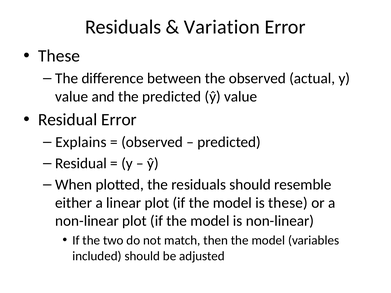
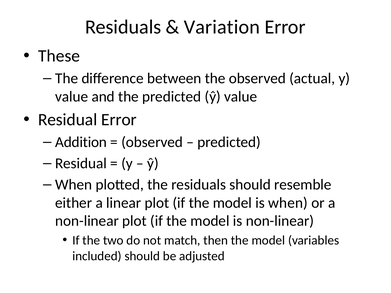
Explains: Explains -> Addition (81, 142)
is these: these -> when (288, 203)
